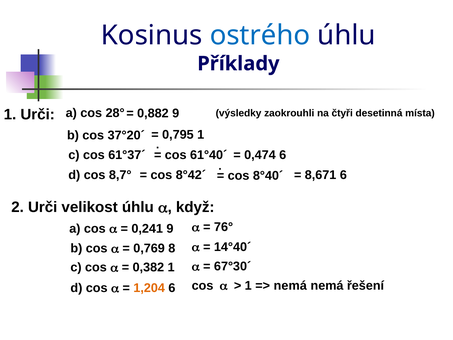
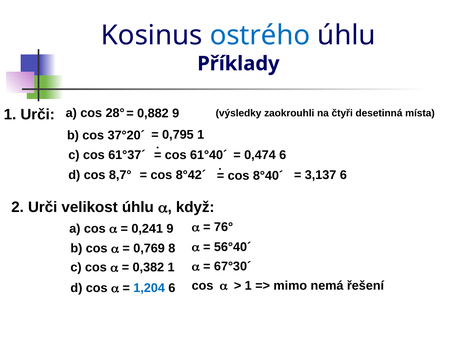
8,671: 8,671 -> 3,137 (321, 175)
14°40´: 14°40´ -> 56°40´ (233, 247)
nemá: nemá -> mimo (290, 285)
1,204 colour: orange -> blue (149, 288)
